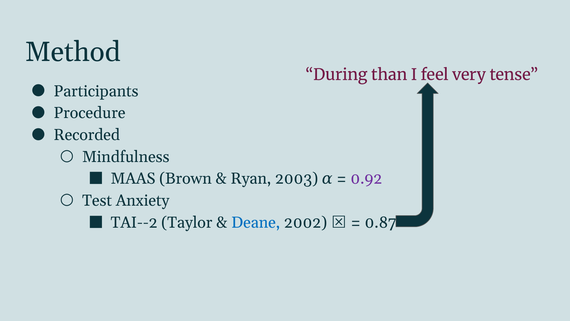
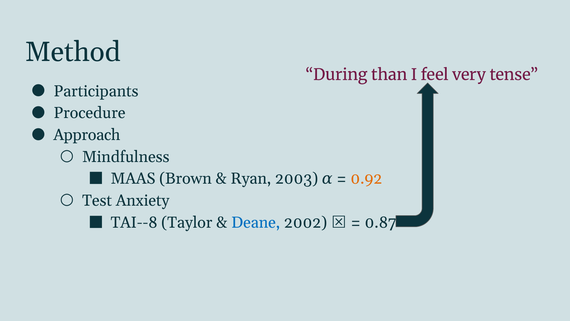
Recorded: Recorded -> Approach (87, 135)
0.92 colour: purple -> orange (366, 179)
TAI--2: TAI--2 -> TAI--8 (134, 222)
